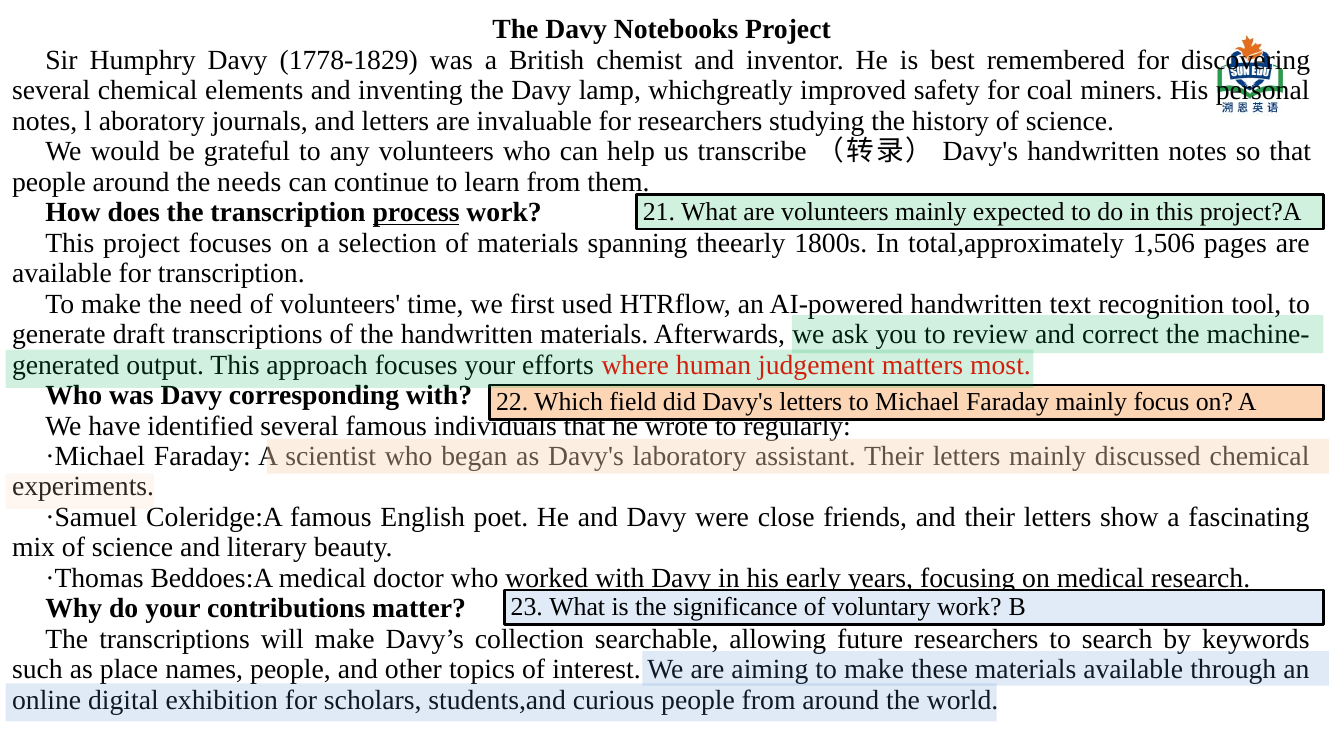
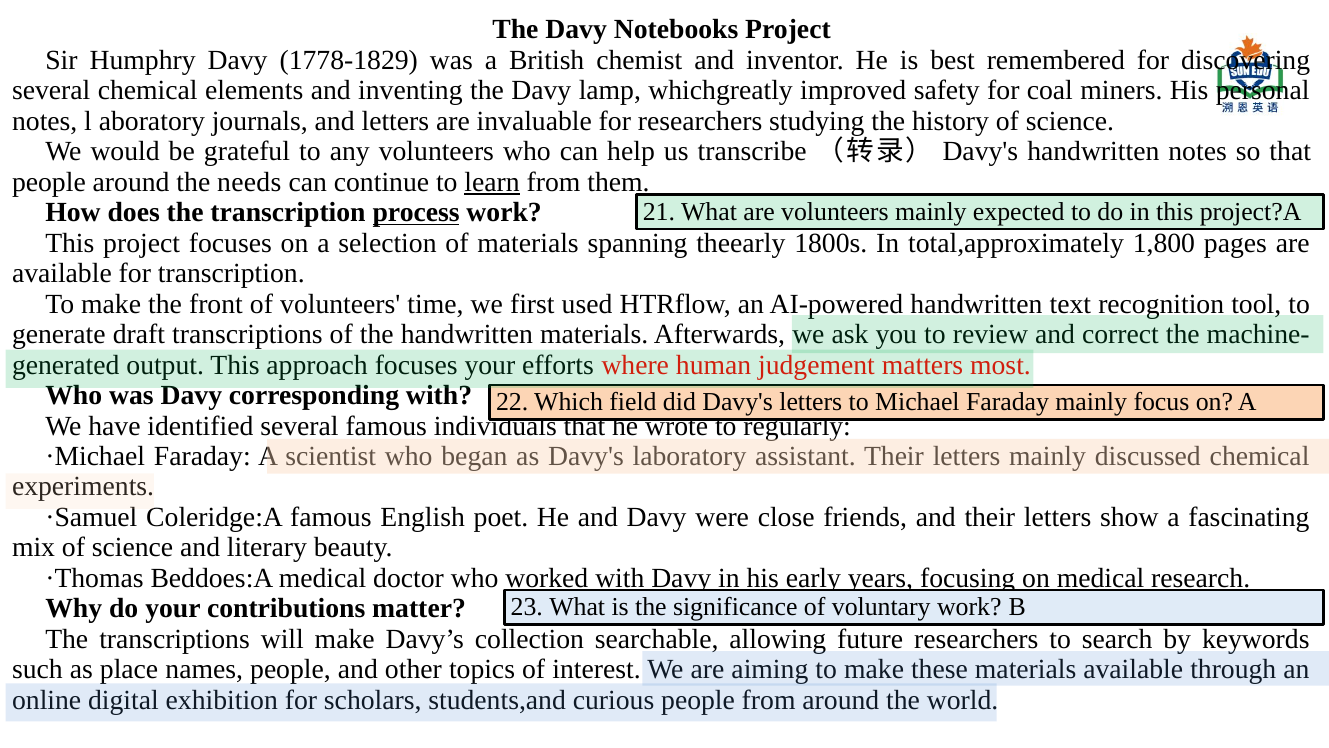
learn underline: none -> present (492, 182)
1,506: 1,506 -> 1,800 (1164, 243)
need: need -> front (216, 304)
